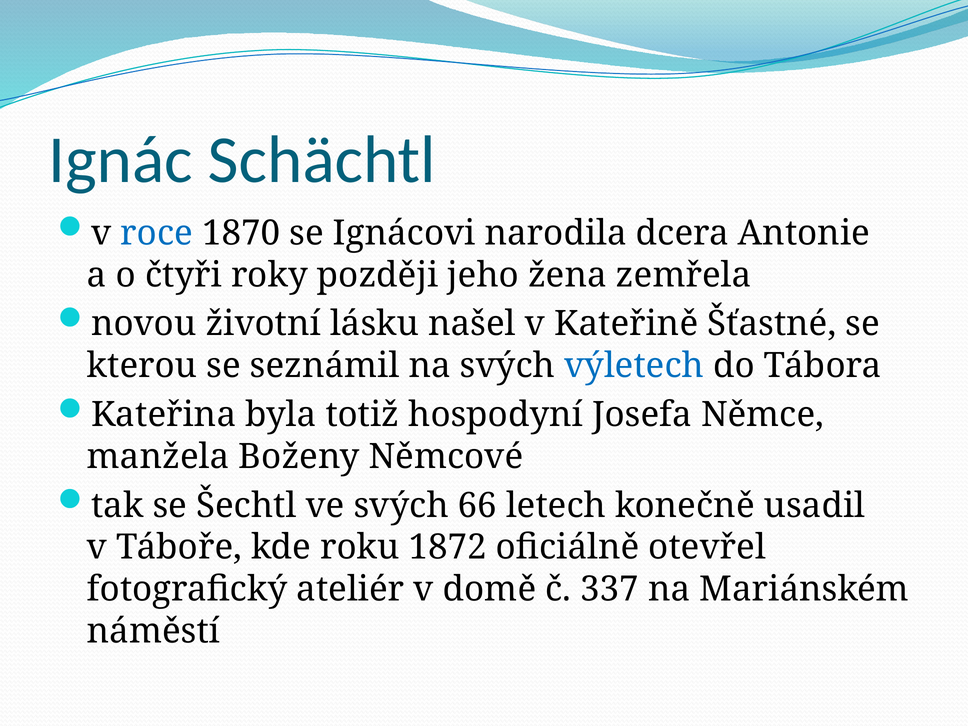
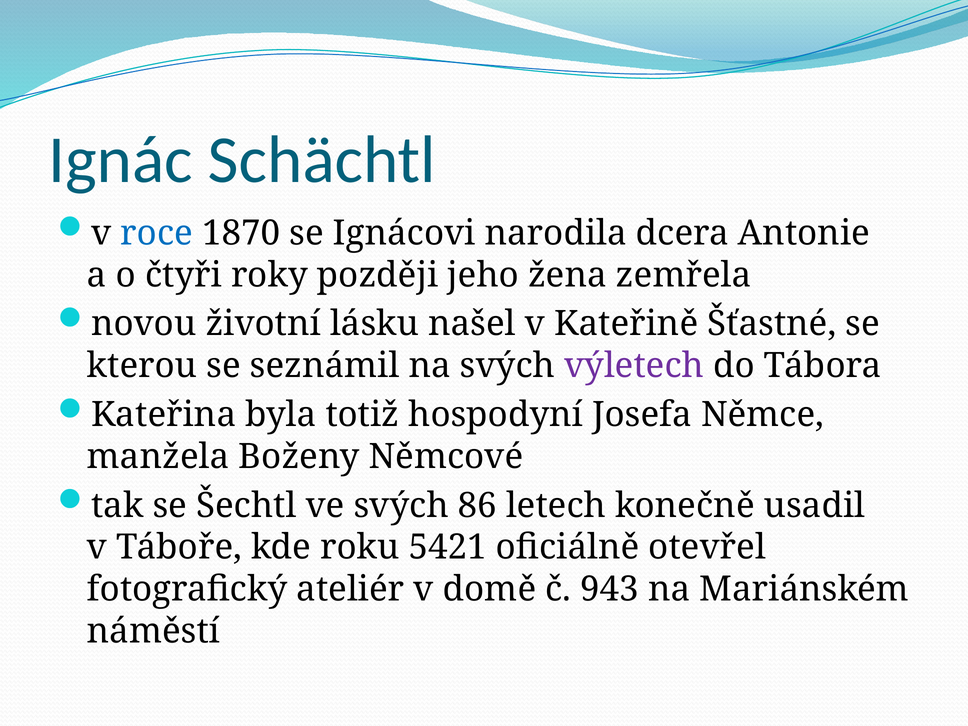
výletech colour: blue -> purple (634, 366)
66: 66 -> 86 (477, 506)
1872: 1872 -> 5421 (448, 547)
337: 337 -> 943 (610, 589)
